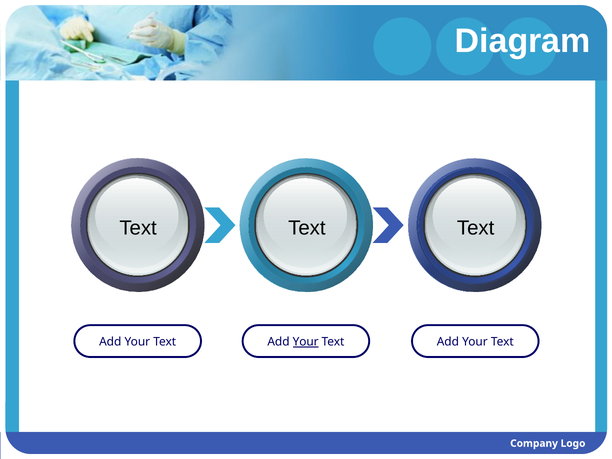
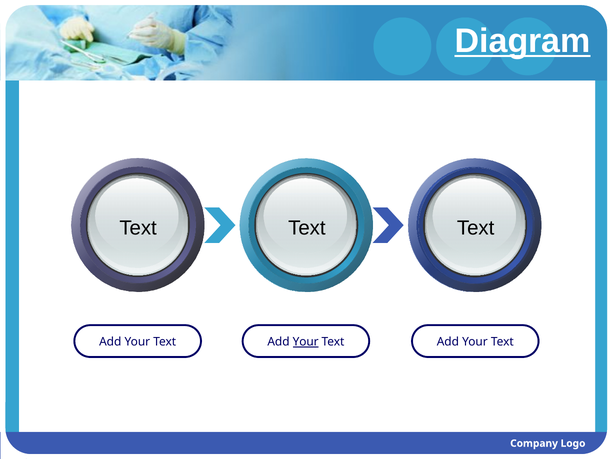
Diagram underline: none -> present (523, 41)
